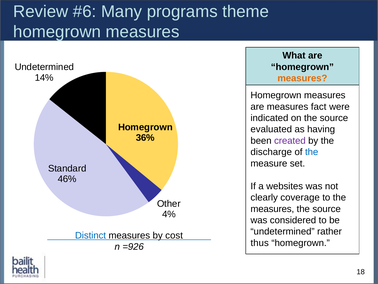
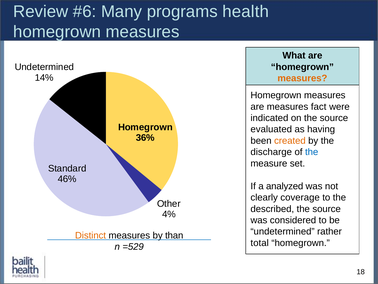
theme: theme -> health (246, 12)
created colour: purple -> orange (290, 140)
websites: websites -> analyzed (285, 186)
measures: measures -> described (272, 209)
Distinct colour: blue -> orange (91, 235)
cost: cost -> than (174, 235)
thus: thus -> total (260, 243)
=926: =926 -> =529 (133, 246)
